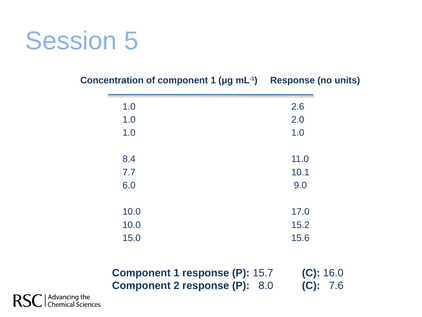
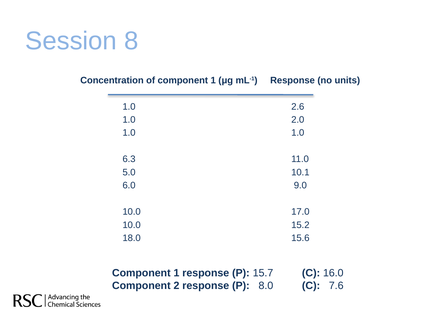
5: 5 -> 8 (131, 41)
8.4: 8.4 -> 6.3 (129, 159)
7.7: 7.7 -> 5.0 (129, 172)
15.0: 15.0 -> 18.0 (132, 238)
